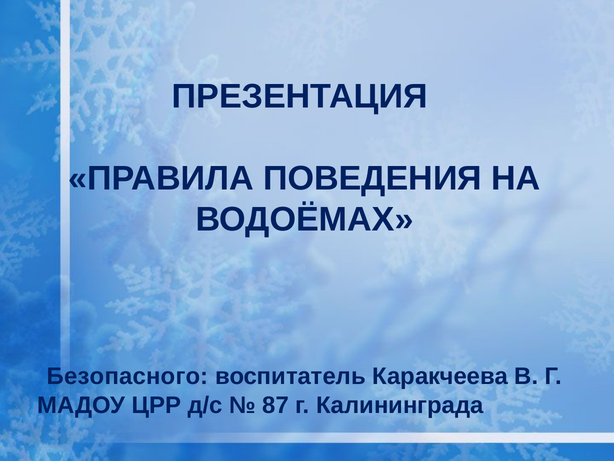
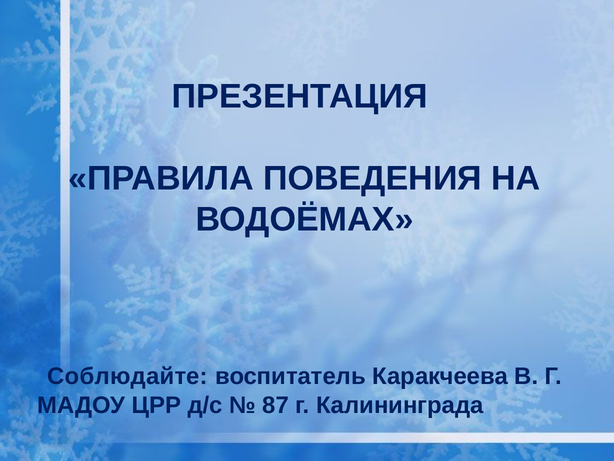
Безопасного: Безопасного -> Соблюдайте (128, 376)
